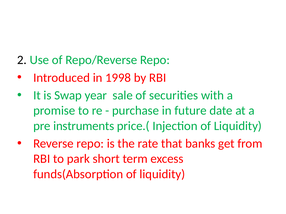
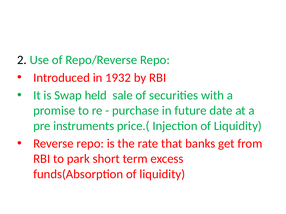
1998: 1998 -> 1932 (118, 78)
year: year -> held (96, 96)
